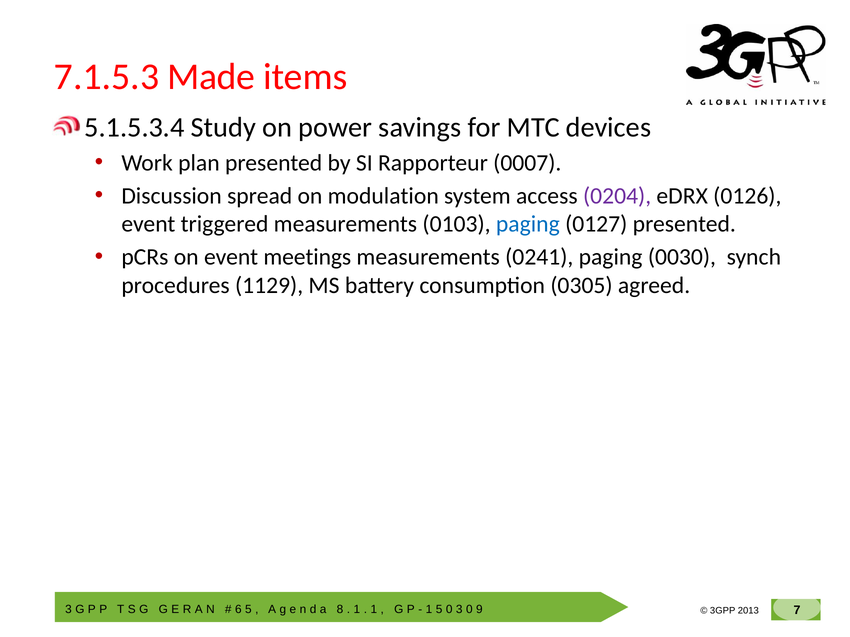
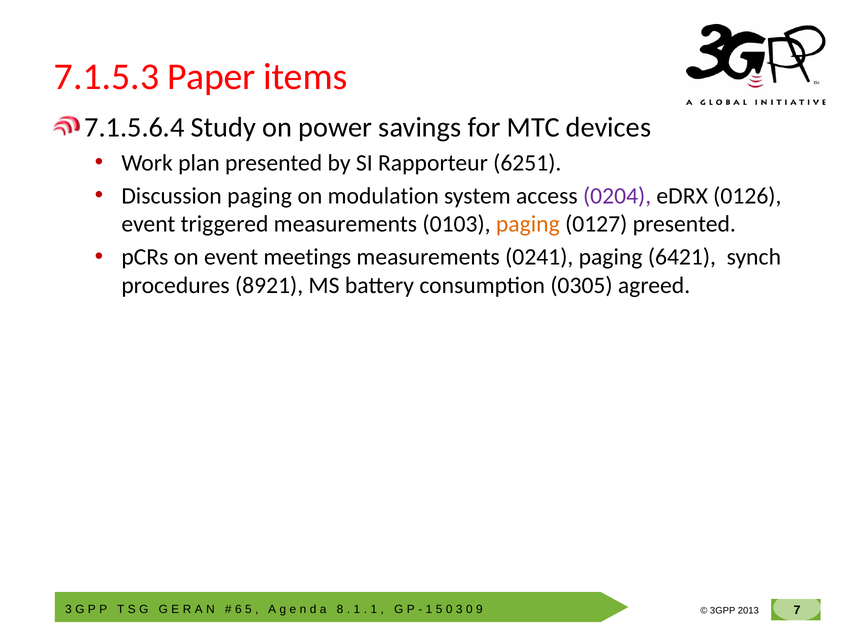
Made: Made -> Paper (211, 77)
5.1.5.3.4: 5.1.5.3.4 -> 7.1.5.6.4 (134, 127)
0007: 0007 -> 6251 (527, 163)
Discussion spread: spread -> paging (260, 196)
paging colour: blue -> orange (528, 224)
0030: 0030 -> 6421 (682, 257)
1129: 1129 -> 8921 (269, 286)
